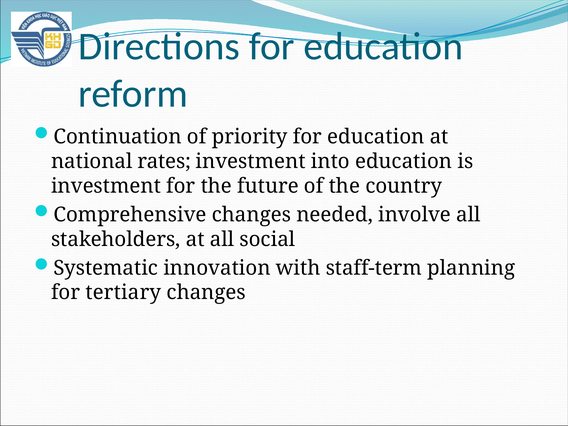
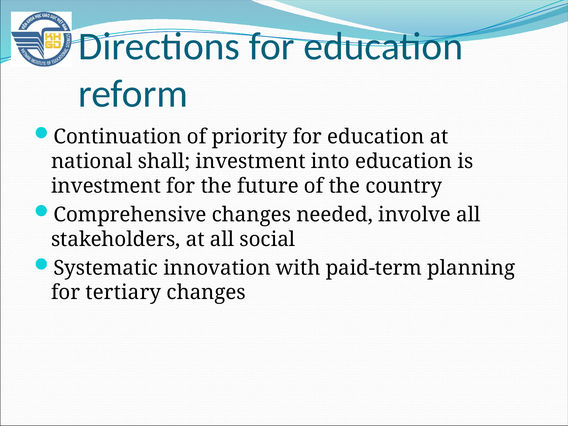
rates: rates -> shall (164, 161)
staff-term: staff-term -> paid-term (374, 268)
